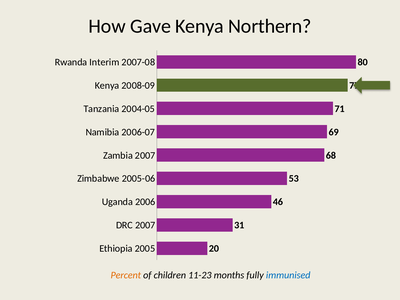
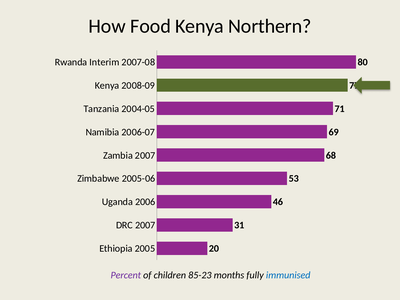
Gave: Gave -> Food (151, 26)
Percent colour: orange -> purple (126, 275)
11-23: 11-23 -> 85-23 (200, 275)
